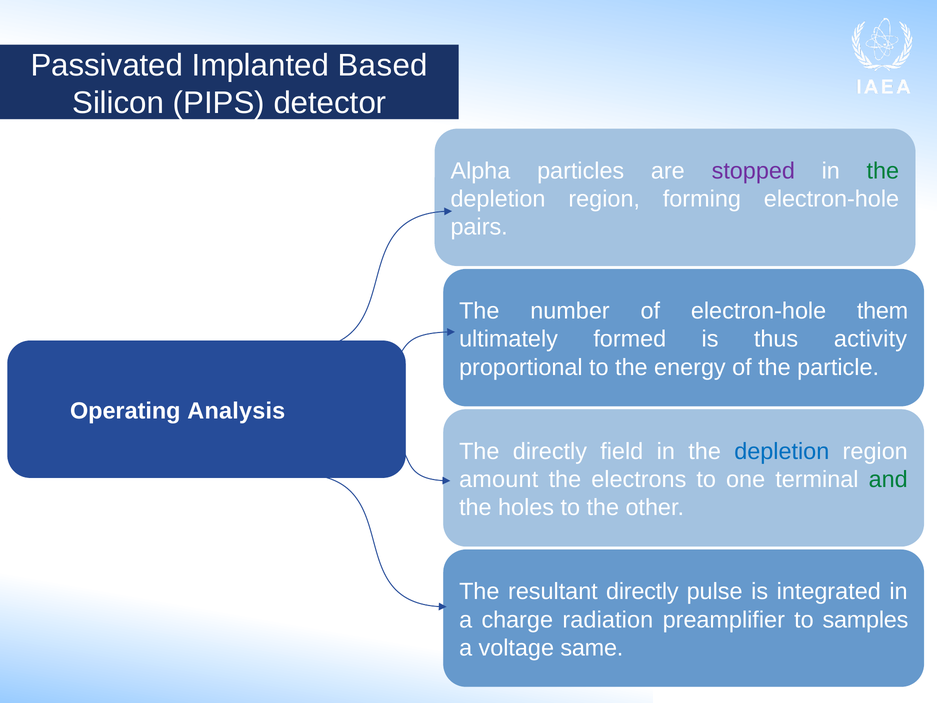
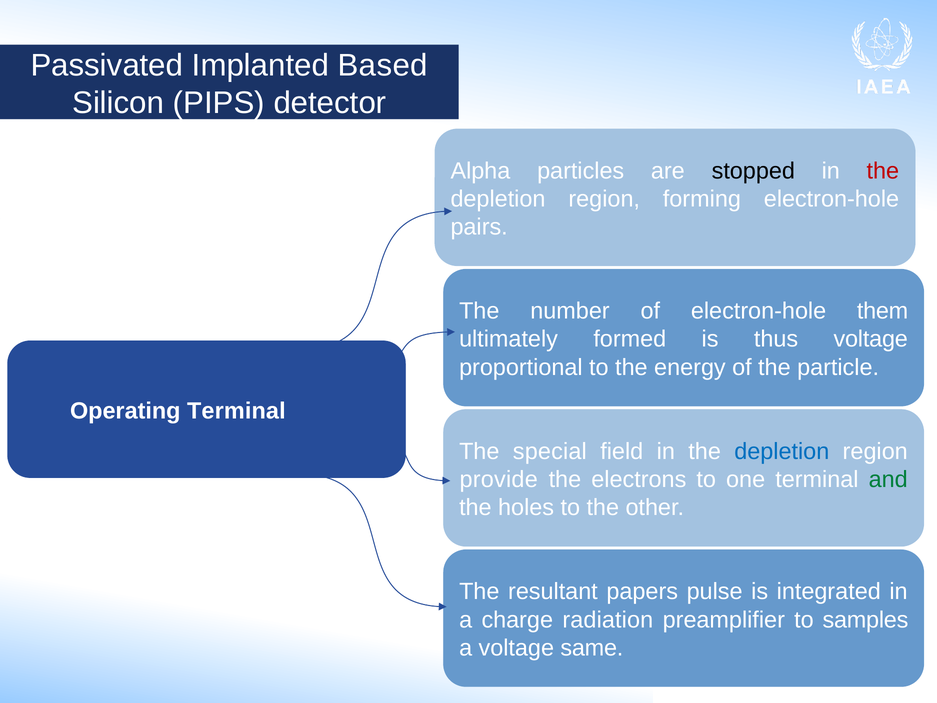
stopped colour: purple -> black (753, 171)
the colour: green -> red (883, 171)
thus activity: activity -> voltage (871, 339)
Operating Analysis: Analysis -> Terminal (236, 411)
The directly: directly -> special (550, 451)
amount: amount -> provide (499, 479)
resultant directly: directly -> papers (642, 591)
